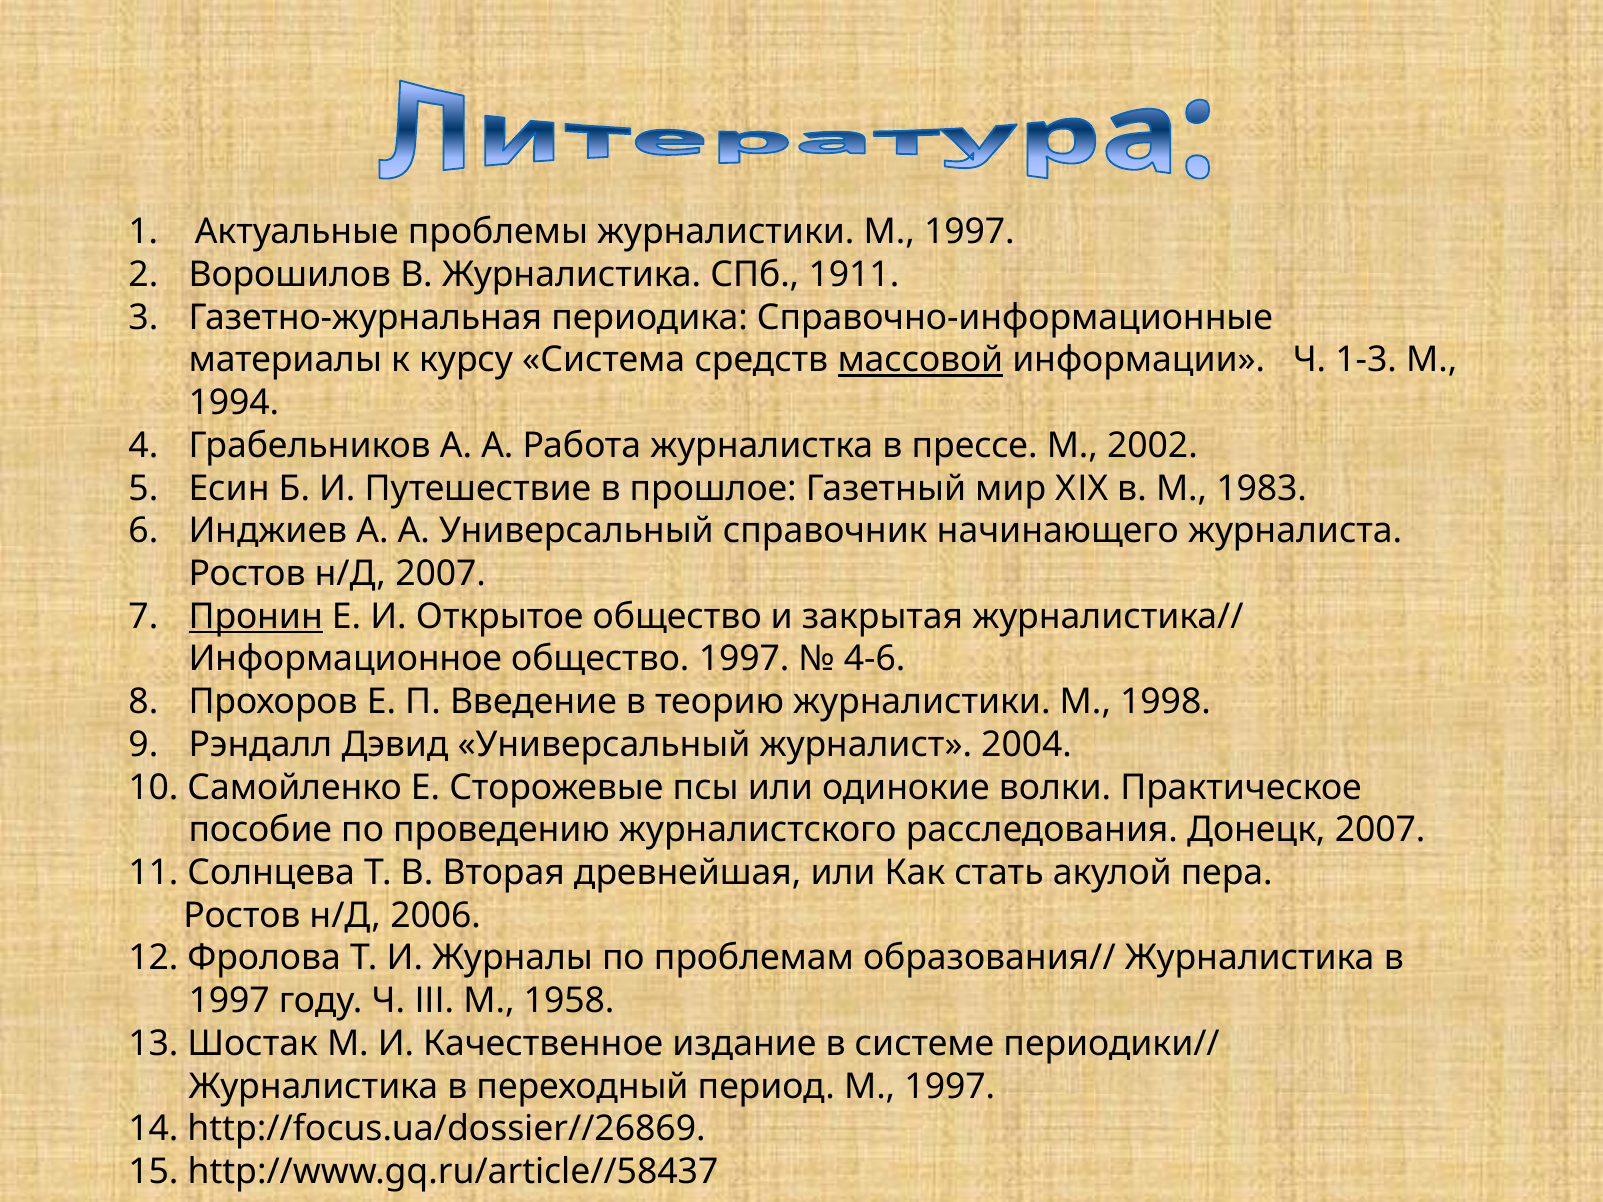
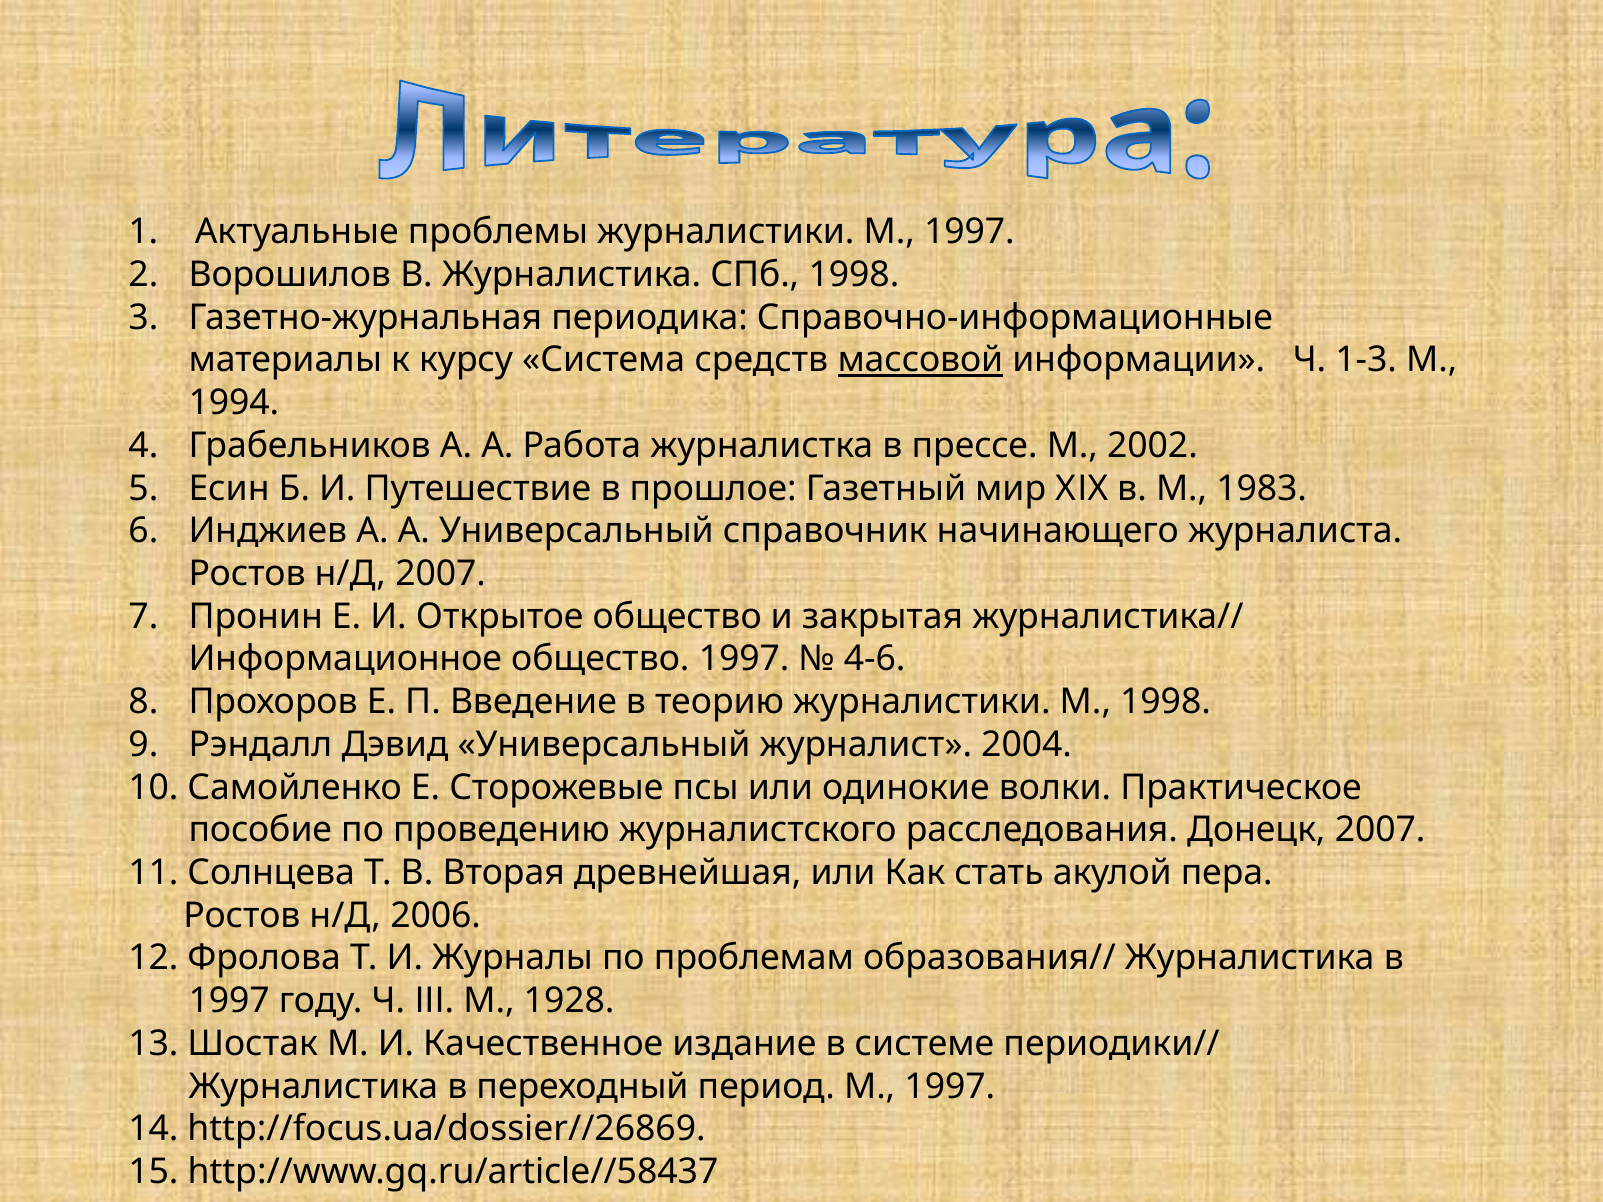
СПб 1911: 1911 -> 1998 (854, 275)
Пронин underline: present -> none (256, 617)
1958: 1958 -> 1928 (569, 1001)
